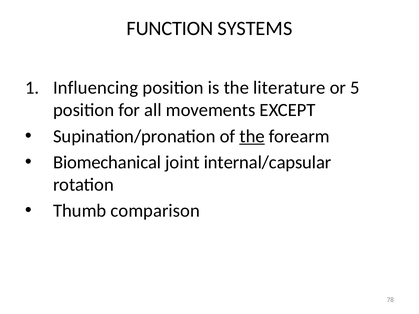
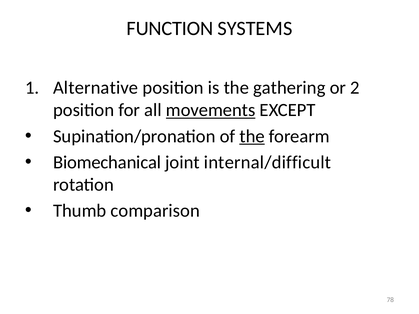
Influencing: Influencing -> Alternative (96, 88)
literature: literature -> gathering (289, 88)
5: 5 -> 2 (355, 88)
movements underline: none -> present (211, 110)
internal/capsular: internal/capsular -> internal/difficult (267, 162)
